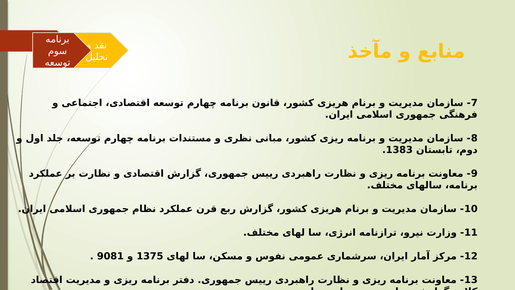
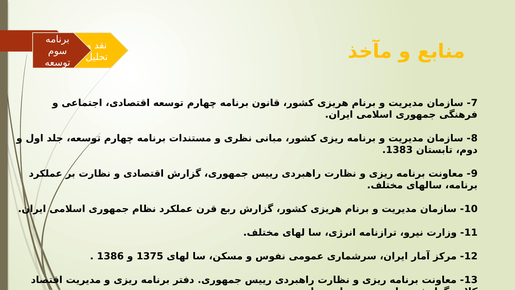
9081: 9081 -> 1386 (110, 256)
